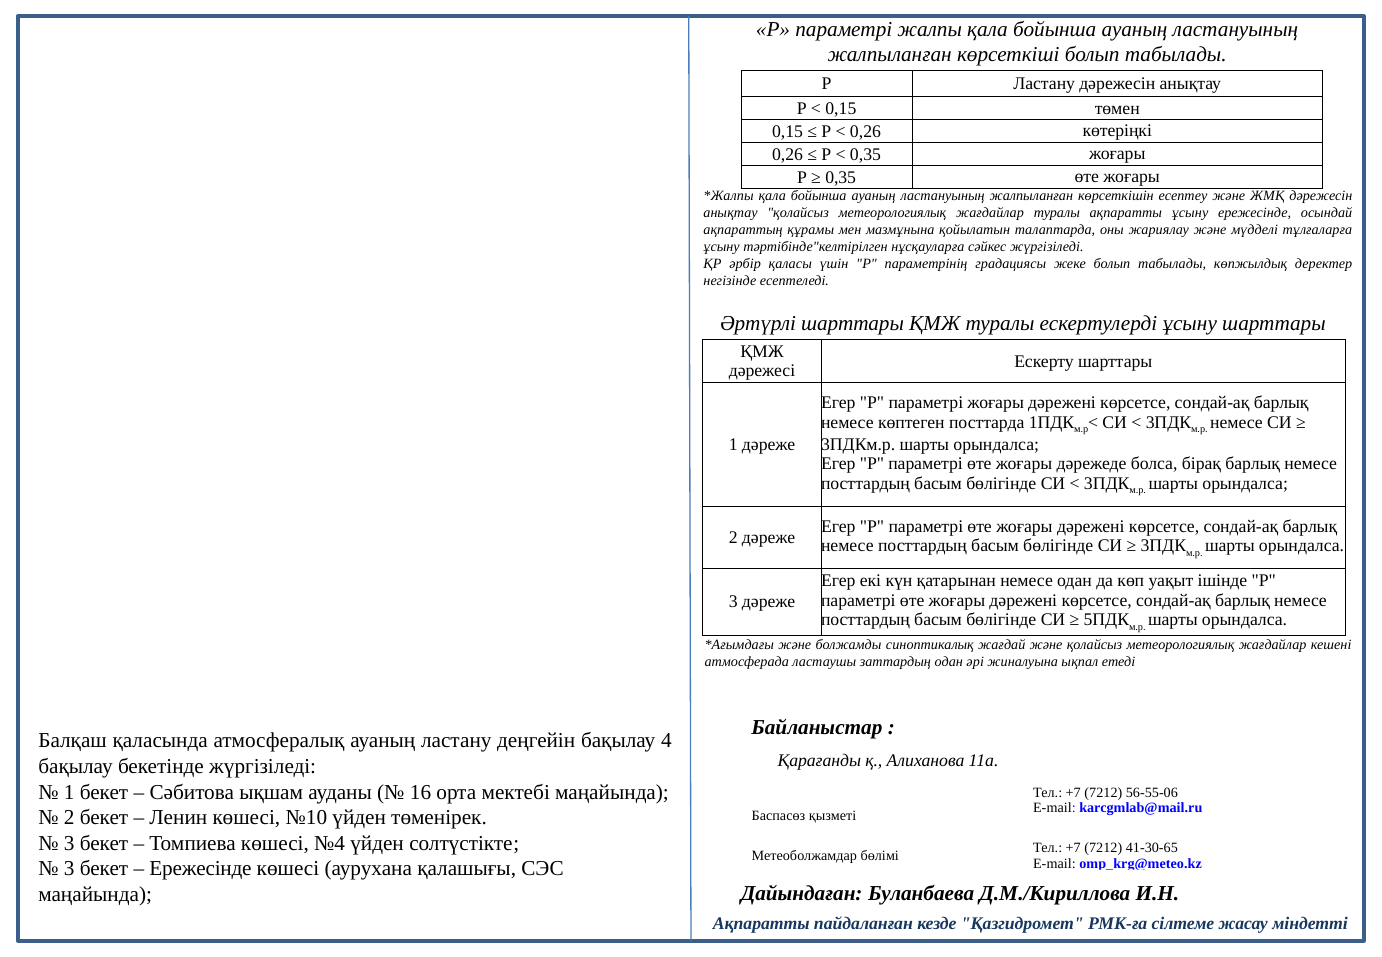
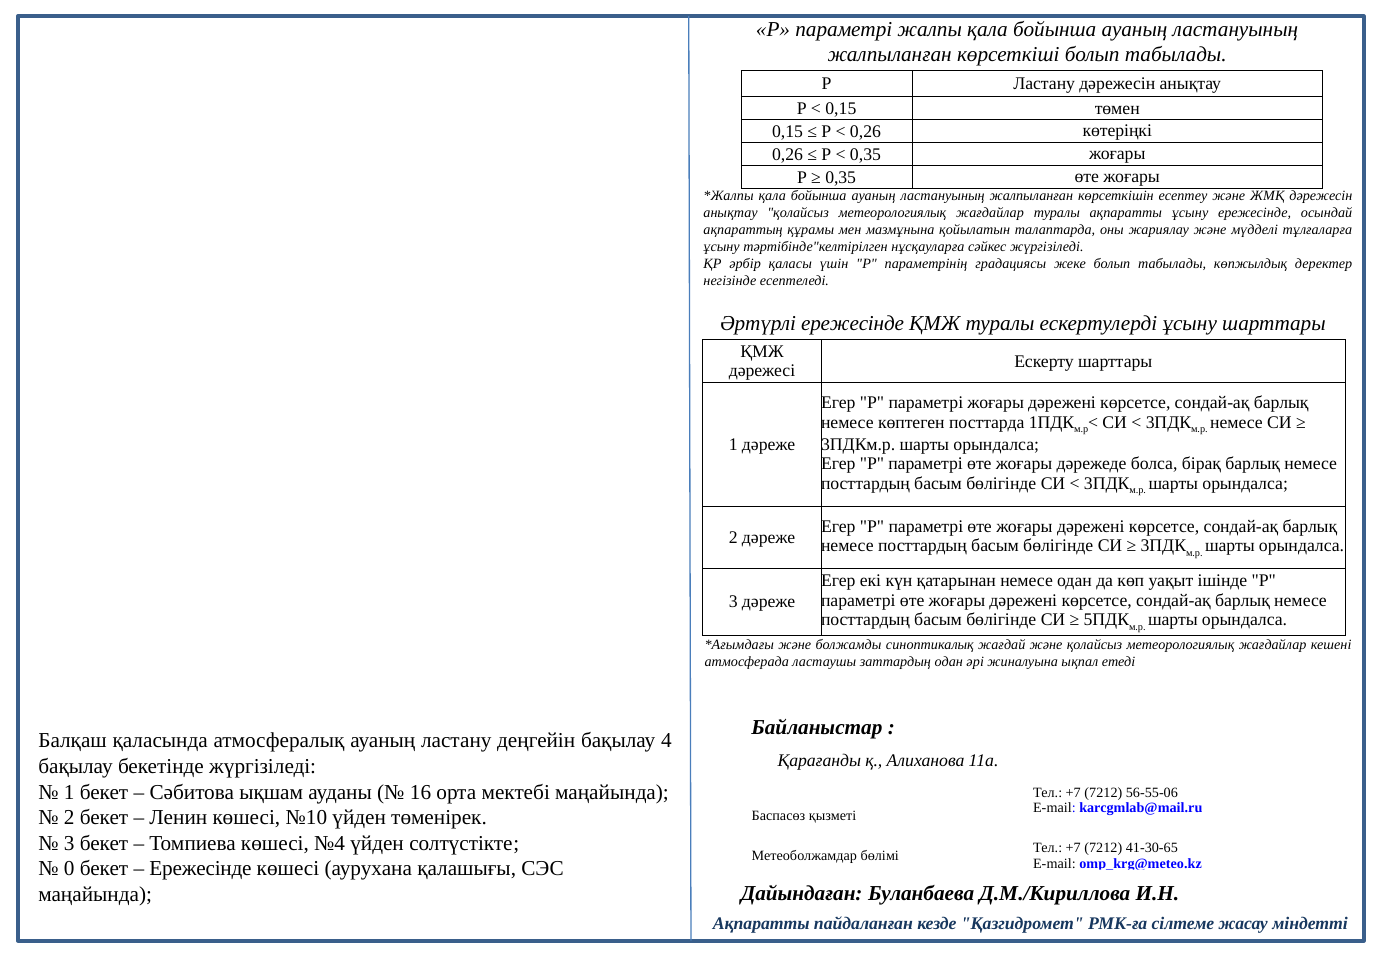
Әртүрлі шарттары: шарттары -> ережесінде (853, 323)
3: 3 -> 0 (69, 868)
